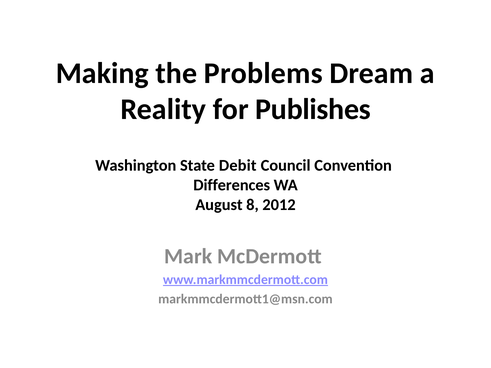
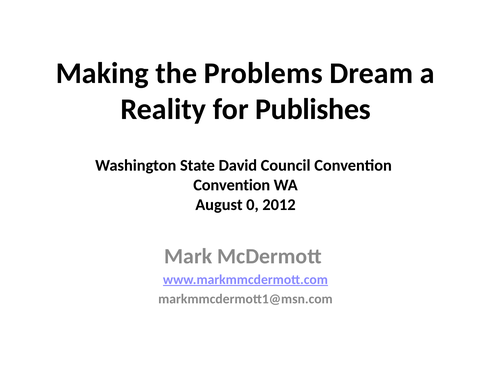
Debit: Debit -> David (238, 166)
Differences: Differences -> Convention (232, 185)
8: 8 -> 0 (252, 205)
